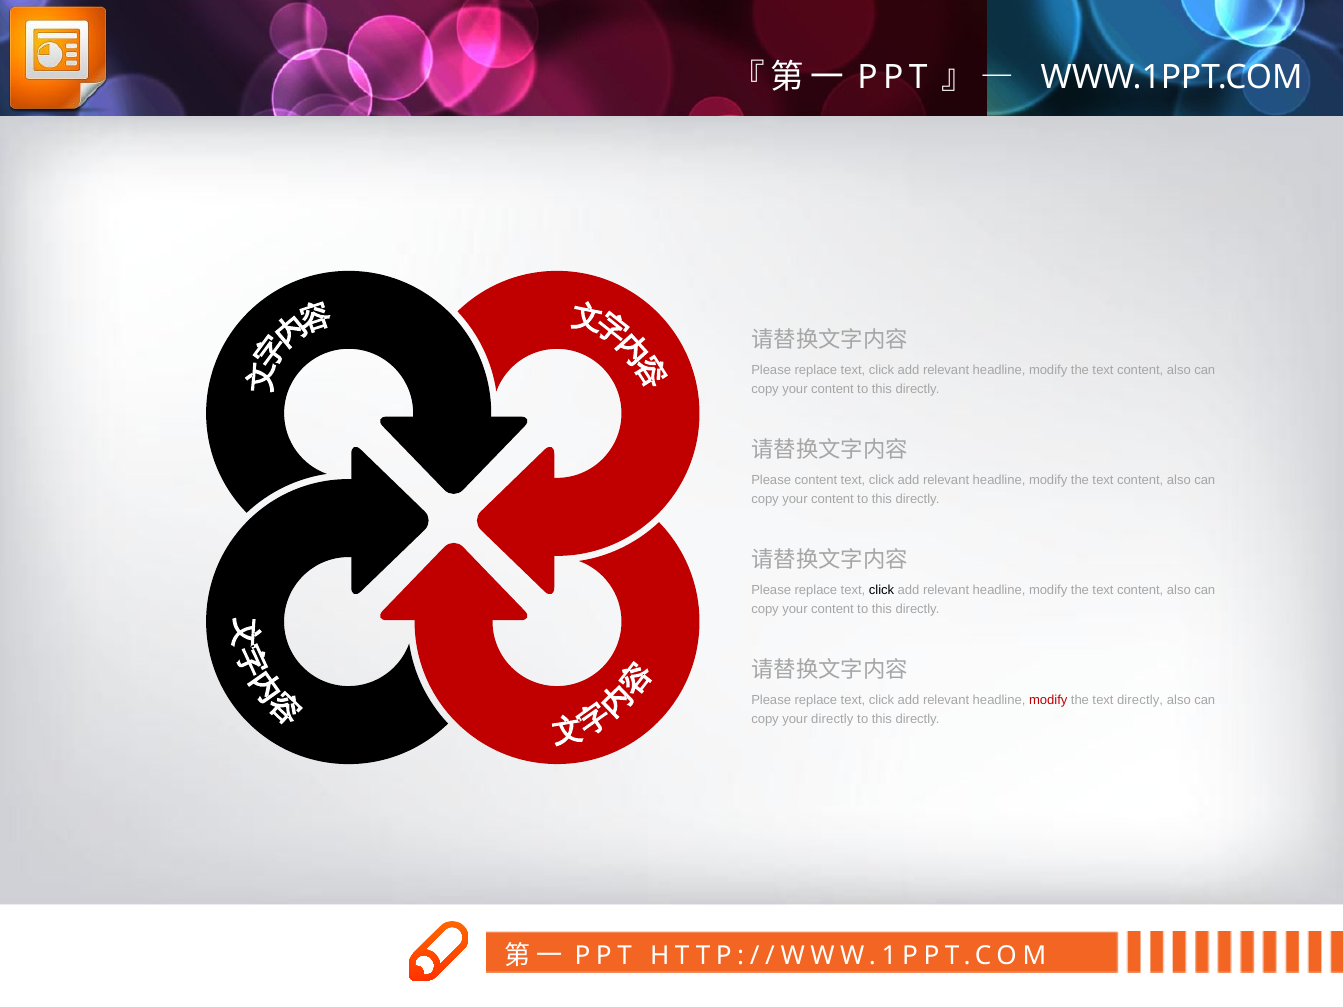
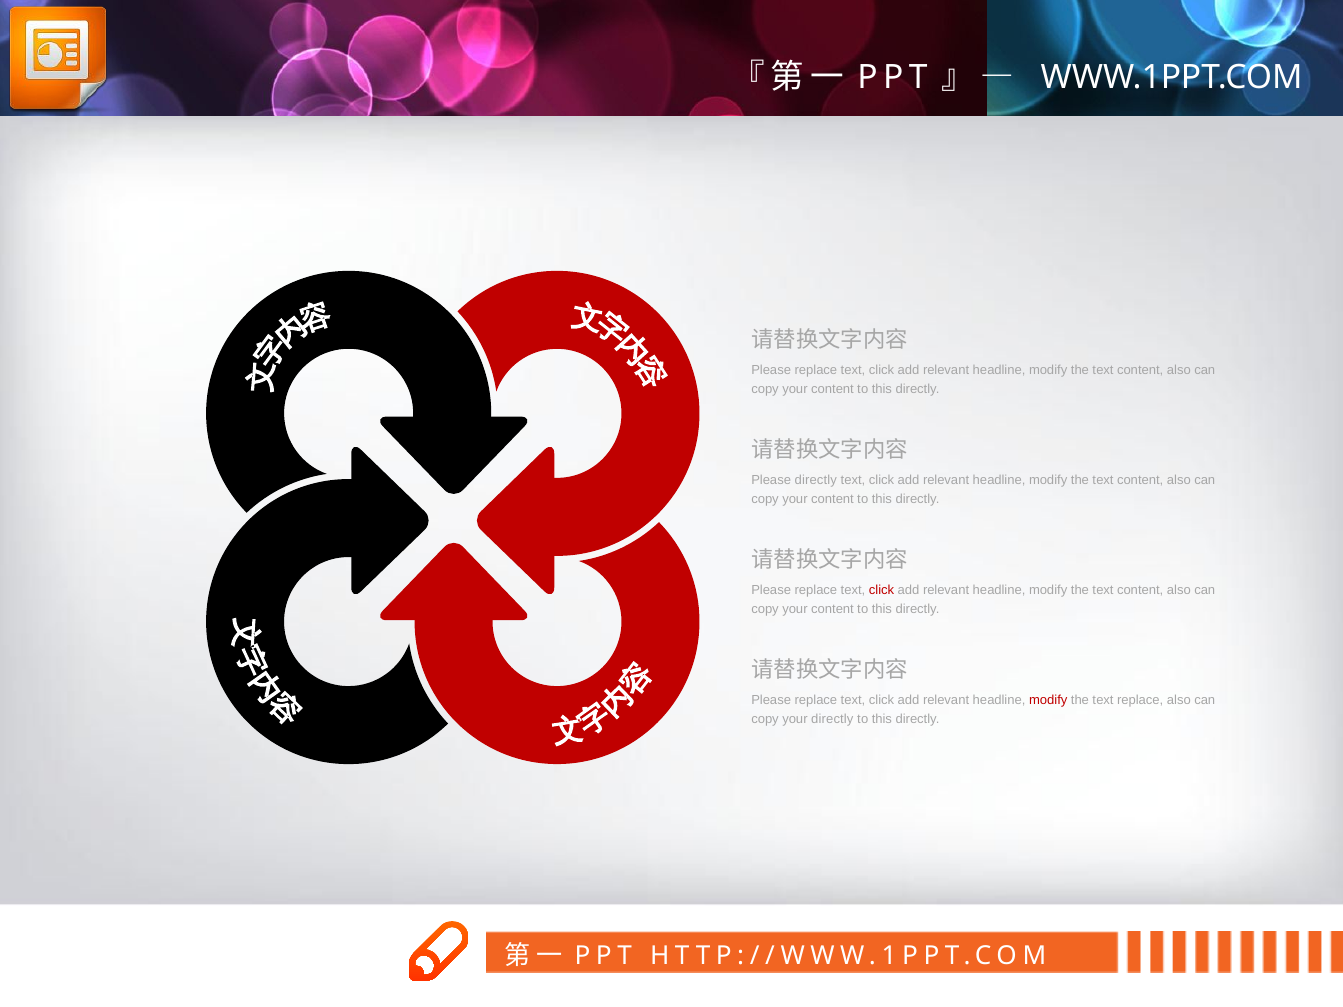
Please content: content -> directly (816, 481)
click colour: black -> red (882, 591)
text directly: directly -> replace (1140, 701)
